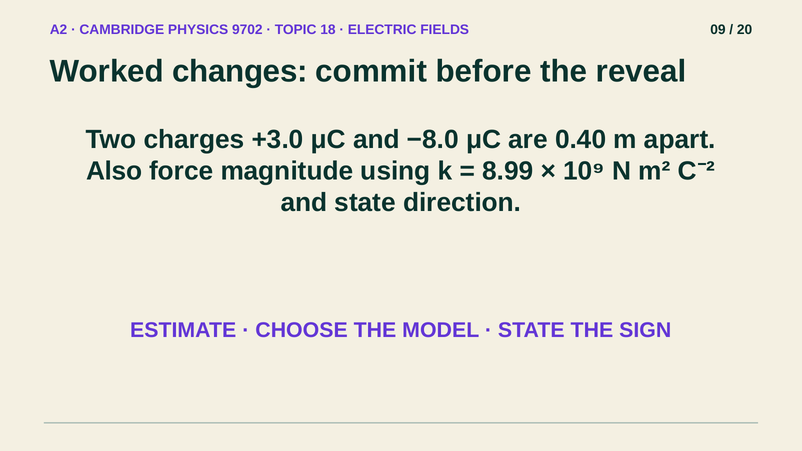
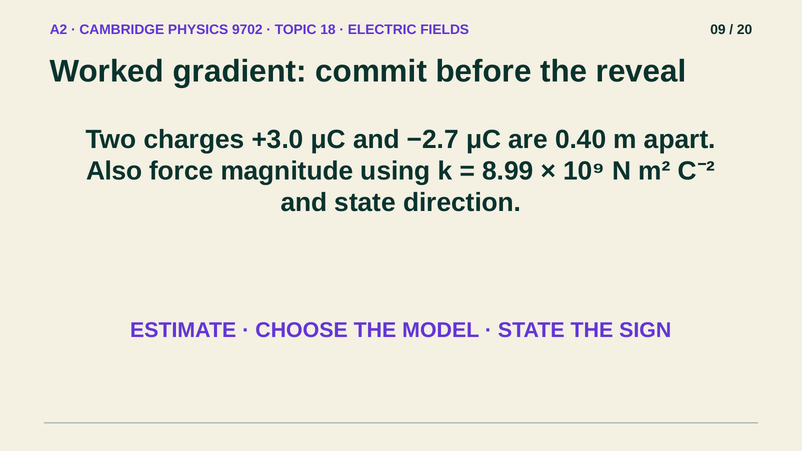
changes: changes -> gradient (240, 72)
−8.0: −8.0 -> −2.7 (433, 140)
